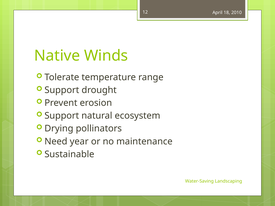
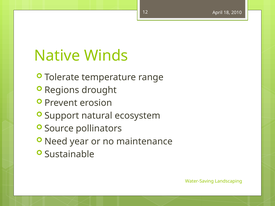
Support: Support -> Regions (62, 90)
Drying: Drying -> Source (59, 129)
